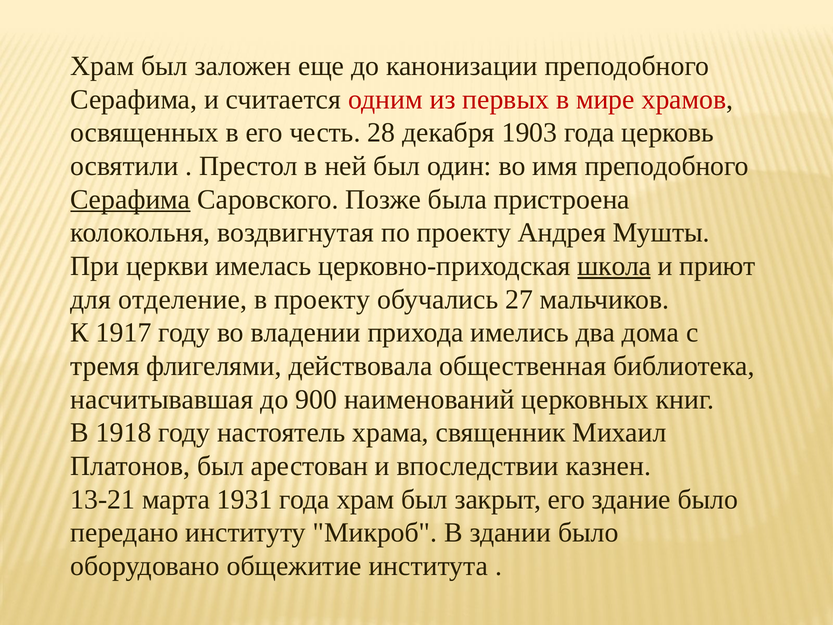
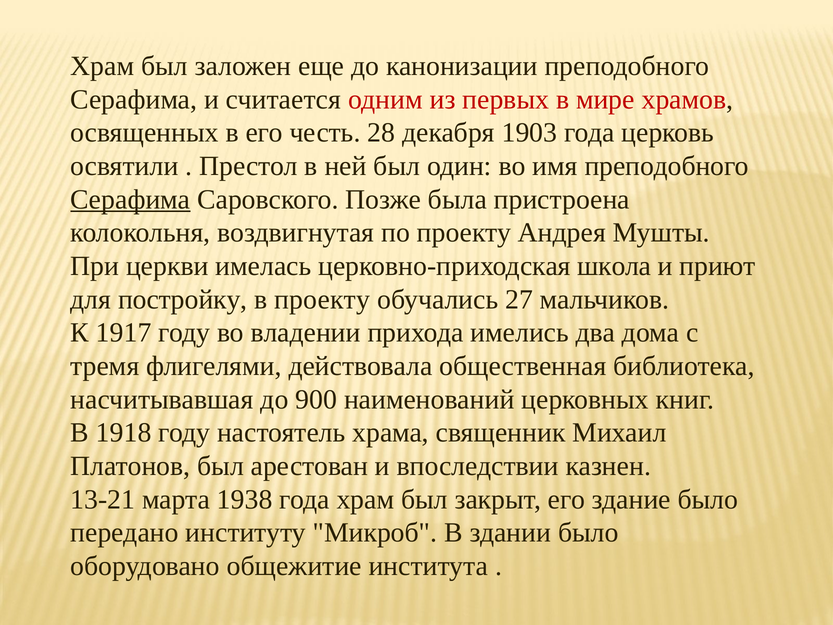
школа underline: present -> none (614, 266)
отделение: отделение -> постройку (183, 299)
1931: 1931 -> 1938 (245, 499)
